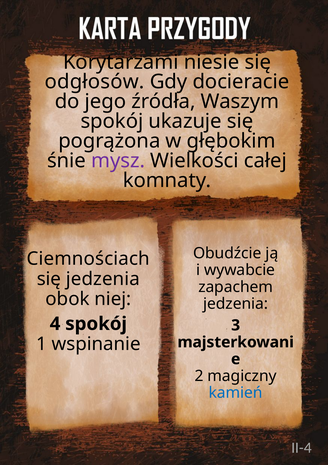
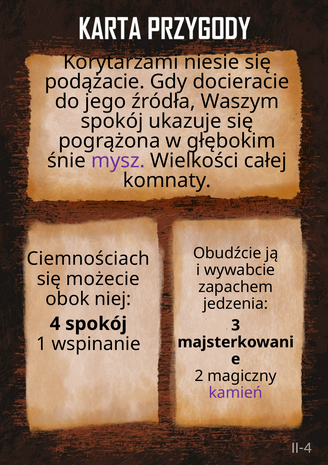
odgłosów: odgłosów -> podążacie (95, 82)
się jedzenia: jedzenia -> możecie (103, 279)
kamień colour: blue -> purple (236, 394)
